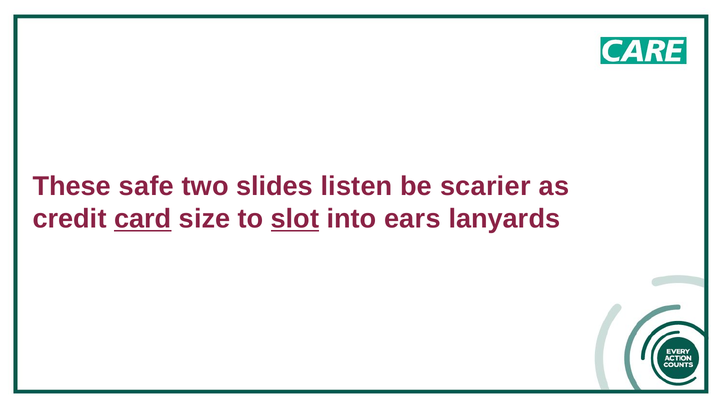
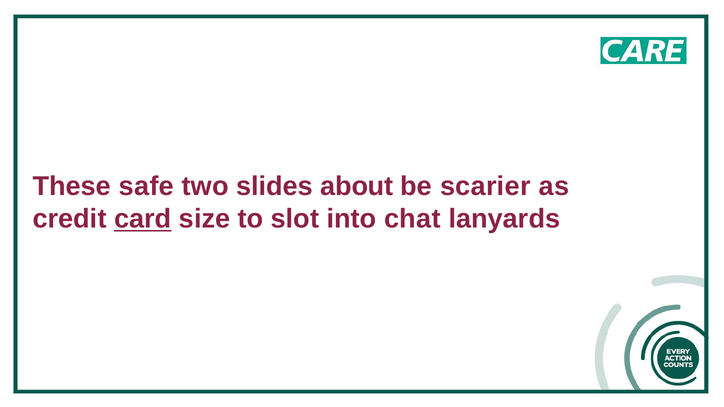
listen: listen -> about (357, 187)
slot underline: present -> none (295, 219)
ears: ears -> chat (412, 219)
